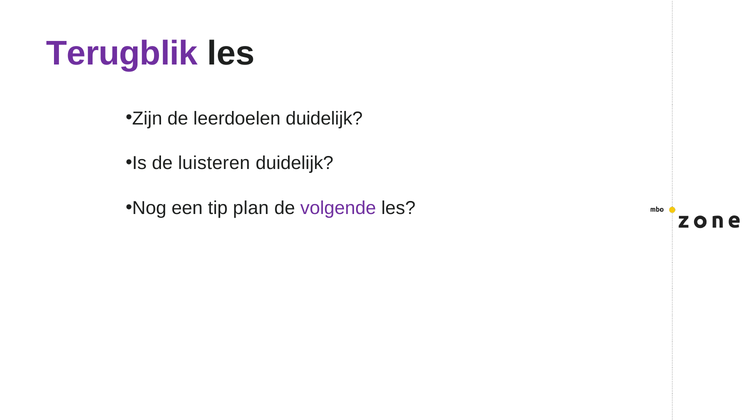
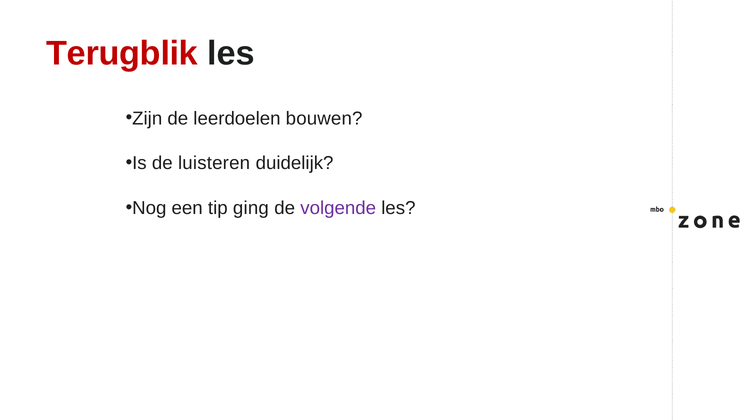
Terugblik colour: purple -> red (122, 54)
leerdoelen duidelijk: duidelijk -> bouwen (324, 118)
plan: plan -> ging (251, 208)
